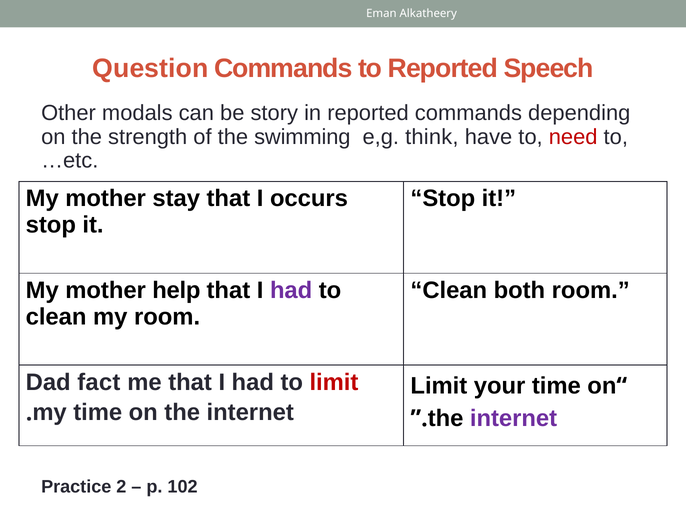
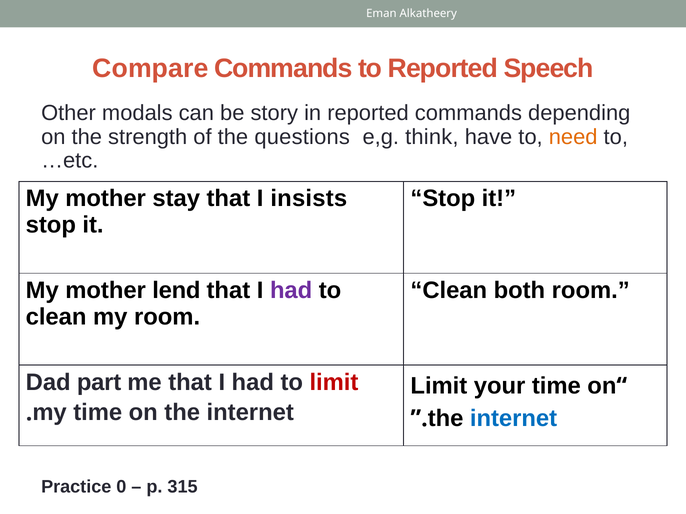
Question: Question -> Compare (150, 69)
swimming: swimming -> questions (302, 137)
need colour: red -> orange (573, 137)
occurs: occurs -> insists (309, 199)
help: help -> lend (176, 291)
fact: fact -> part (99, 383)
internet colour: purple -> blue (514, 419)
2: 2 -> 0 (121, 487)
102: 102 -> 315 (183, 487)
